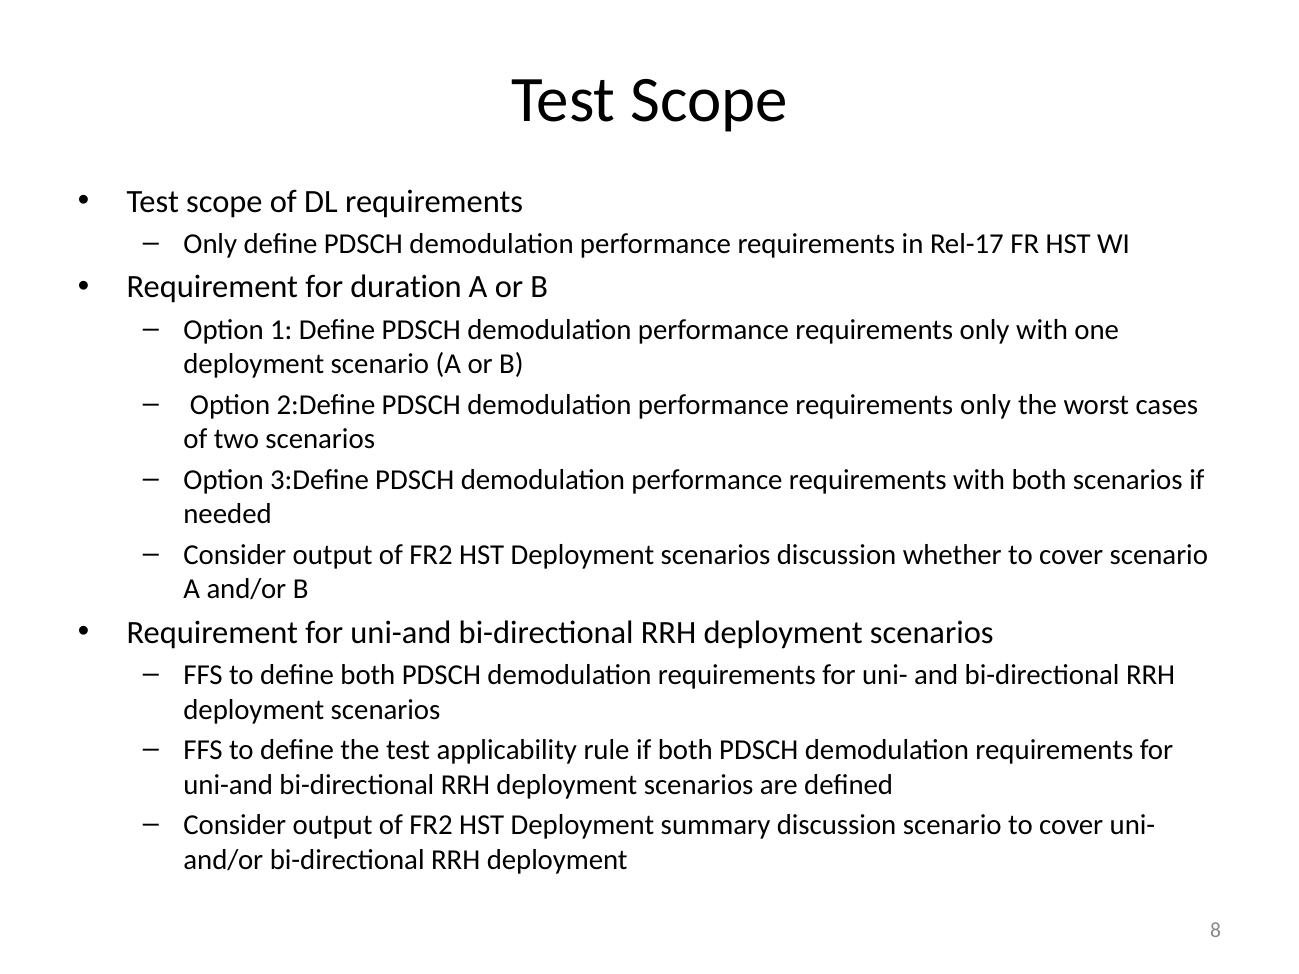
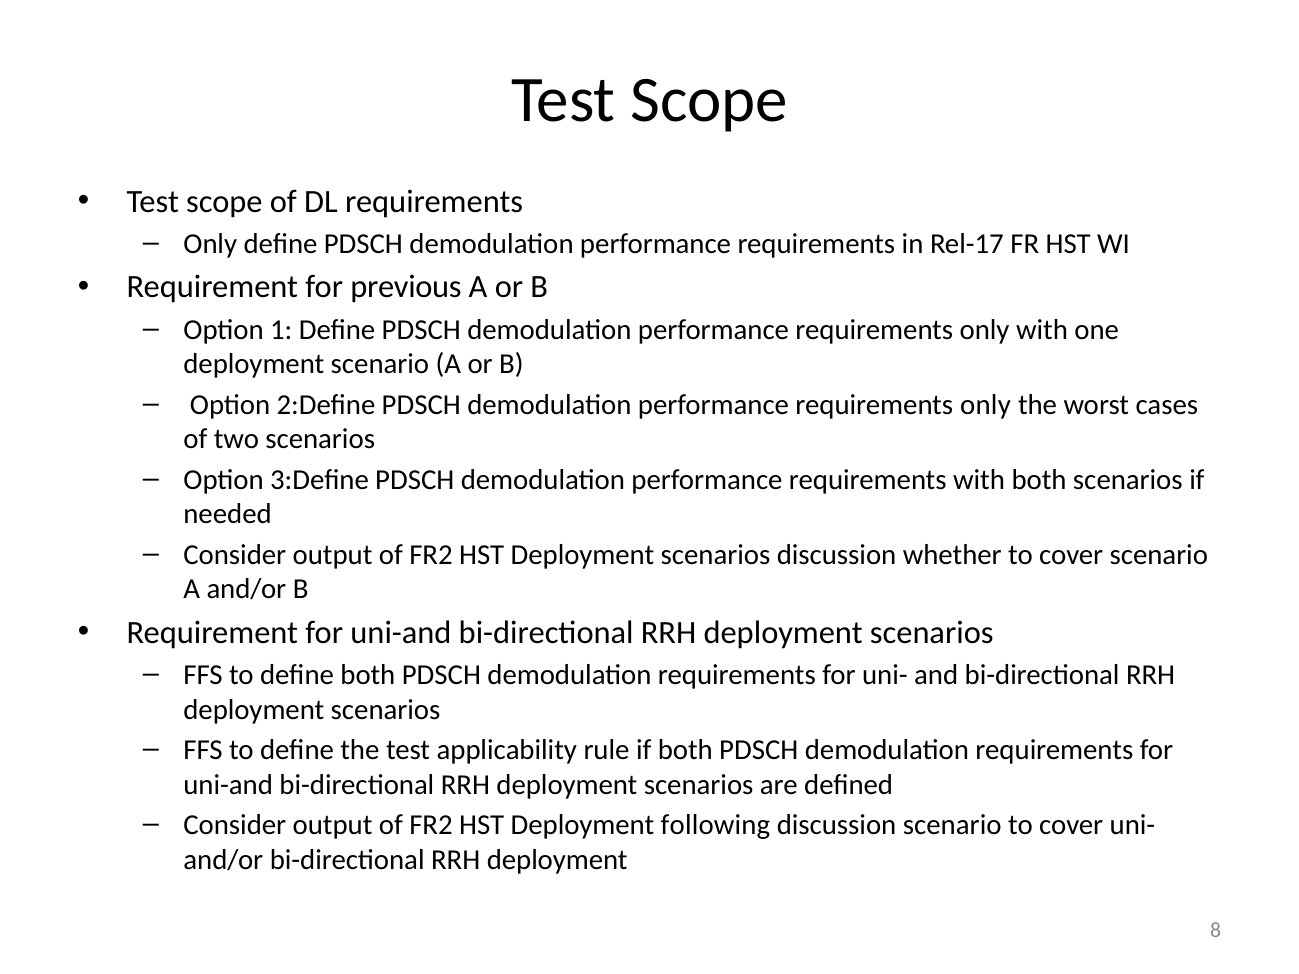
duration: duration -> previous (406, 287)
summary: summary -> following (715, 825)
